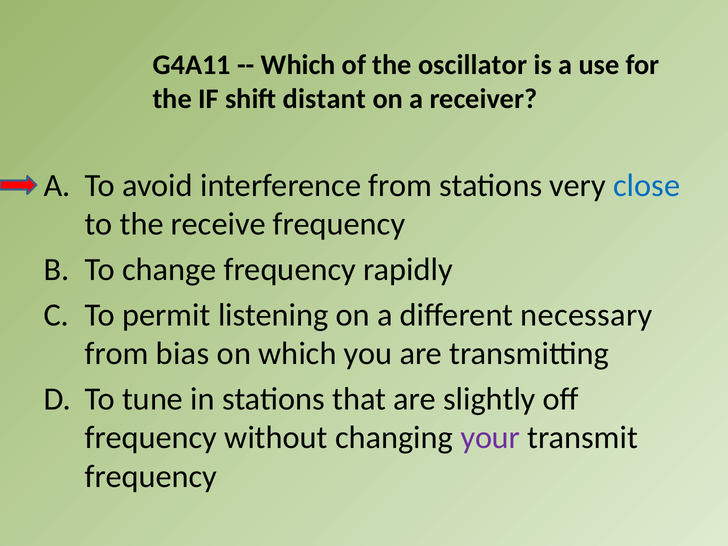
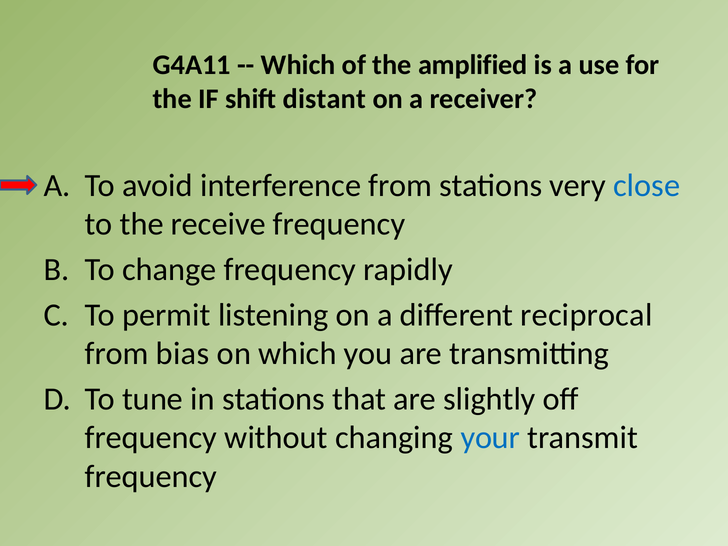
oscillator: oscillator -> amplified (473, 65)
necessary: necessary -> reciprocal (586, 315)
your colour: purple -> blue (490, 438)
